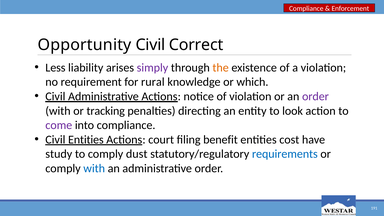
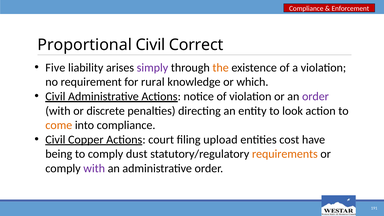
Opportunity: Opportunity -> Proportional (85, 45)
Less: Less -> Five (55, 68)
tracking: tracking -> discrete (106, 111)
come colour: purple -> orange (59, 125)
Civil Entities: Entities -> Copper (86, 140)
benefit: benefit -> upload (220, 140)
study: study -> being (59, 154)
requirements colour: blue -> orange (285, 154)
with colour: blue -> purple (94, 168)
